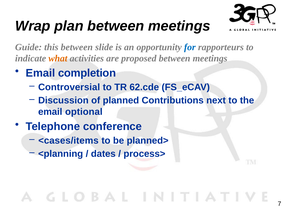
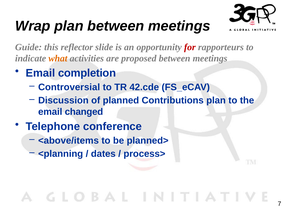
this between: between -> reflector (77, 47)
for colour: blue -> red (190, 47)
62.cde: 62.cde -> 42.cde (144, 87)
Contributions next: next -> plan (216, 100)
optional: optional -> changed (84, 112)
<cases/items: <cases/items -> <above/items (68, 141)
